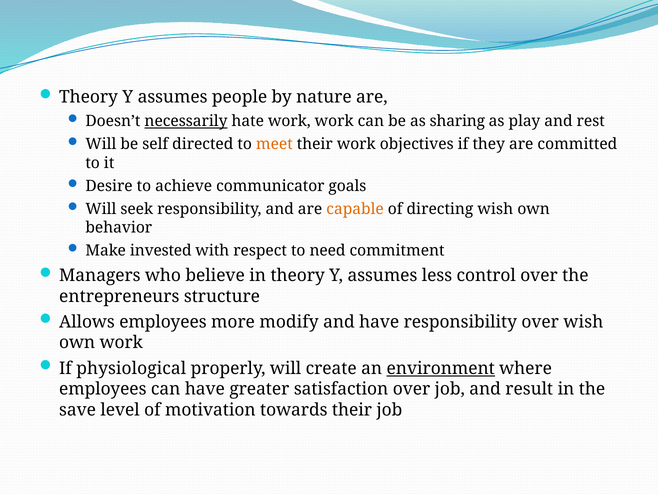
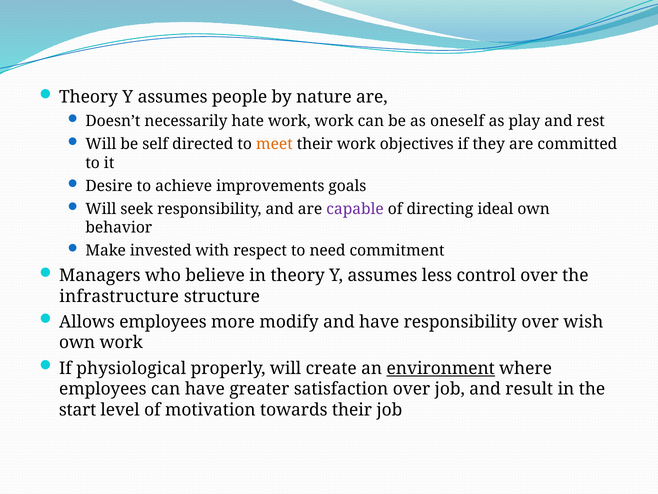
necessarily underline: present -> none (186, 121)
sharing: sharing -> oneself (457, 121)
communicator: communicator -> improvements (270, 186)
capable colour: orange -> purple (355, 209)
directing wish: wish -> ideal (495, 209)
entrepreneurs: entrepreneurs -> infrastructure (119, 296)
save: save -> start (78, 410)
